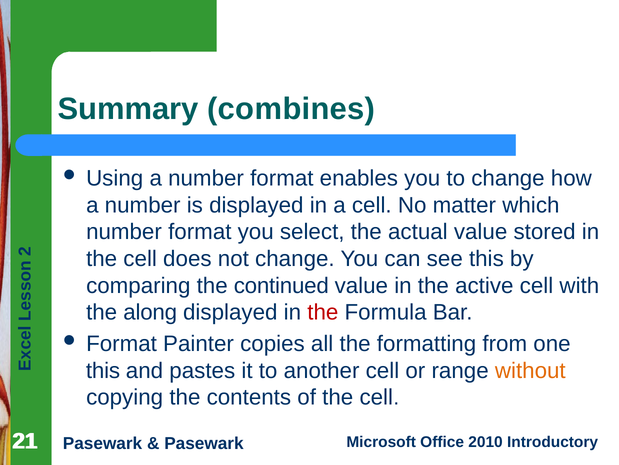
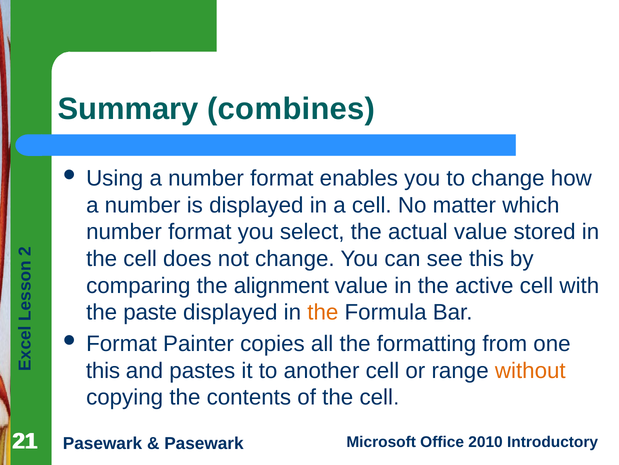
continued: continued -> alignment (281, 285)
along: along -> paste (150, 312)
the colour: red -> orange (323, 312)
